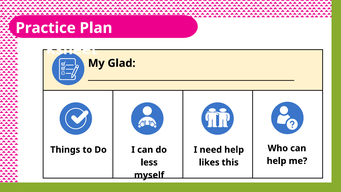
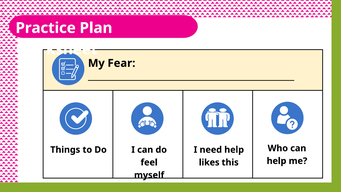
Glad: Glad -> Fear (121, 63)
less: less -> feel (149, 162)
